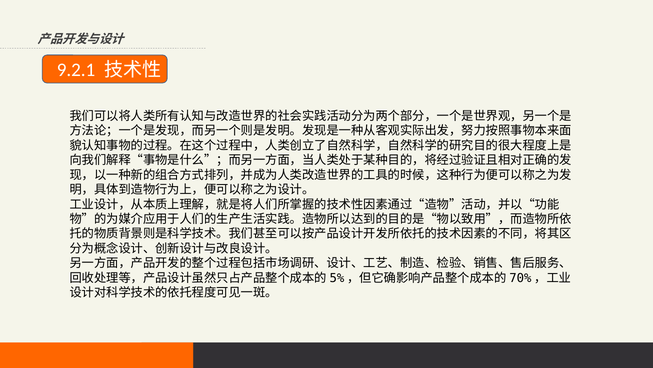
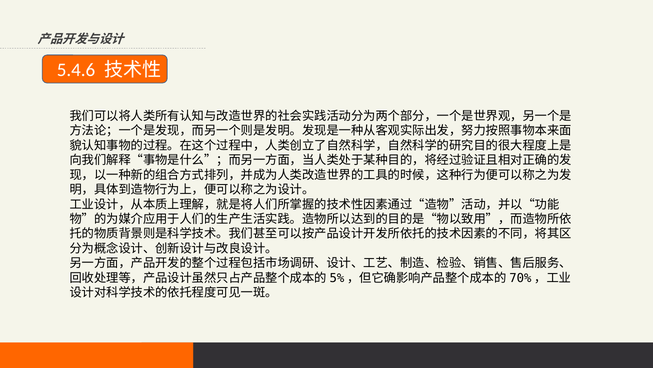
9.2.1: 9.2.1 -> 5.4.6 (76, 70)
